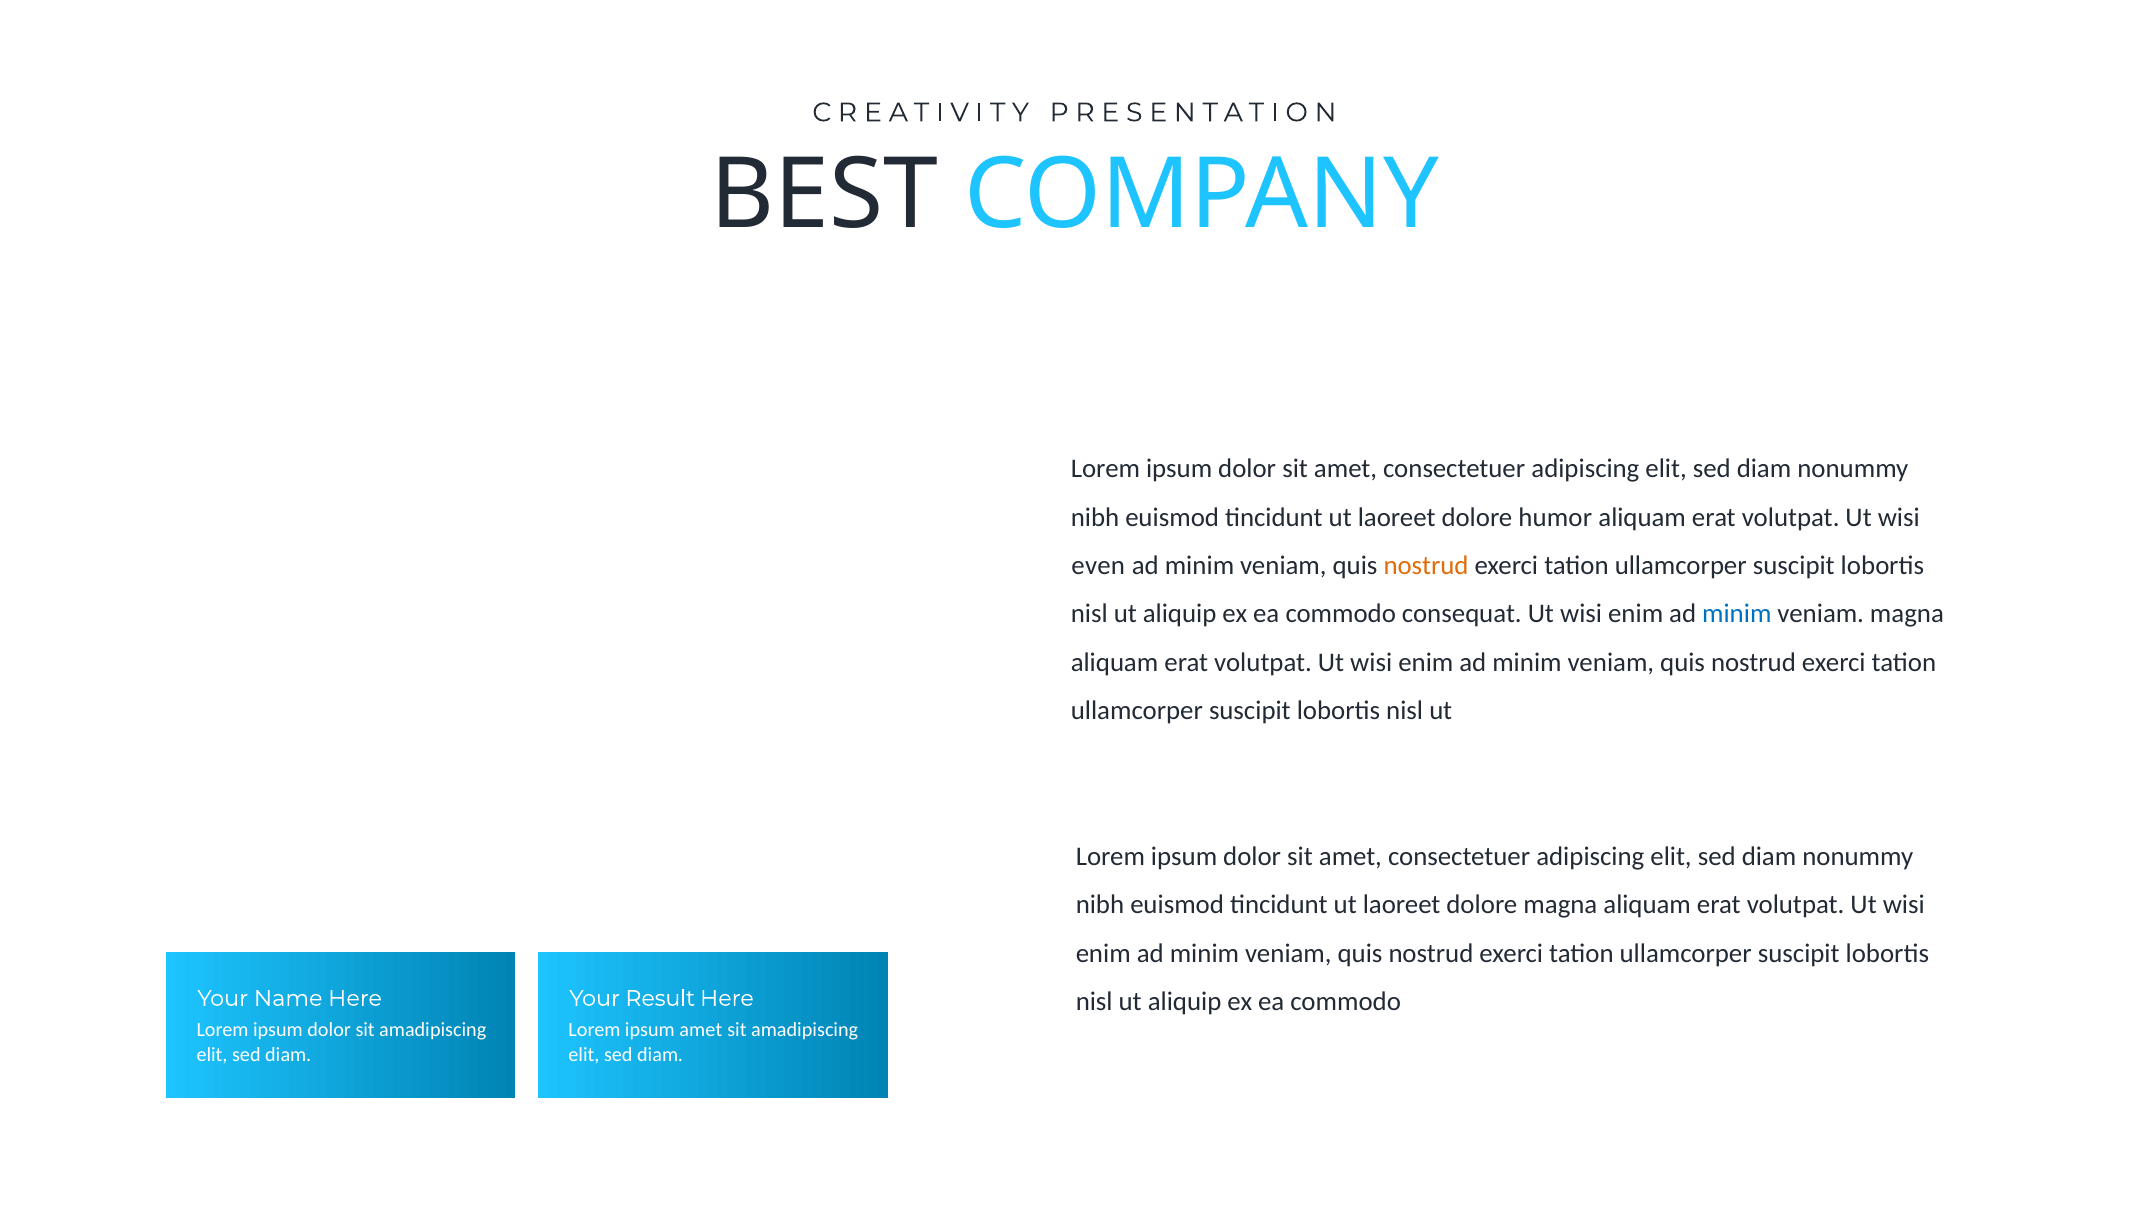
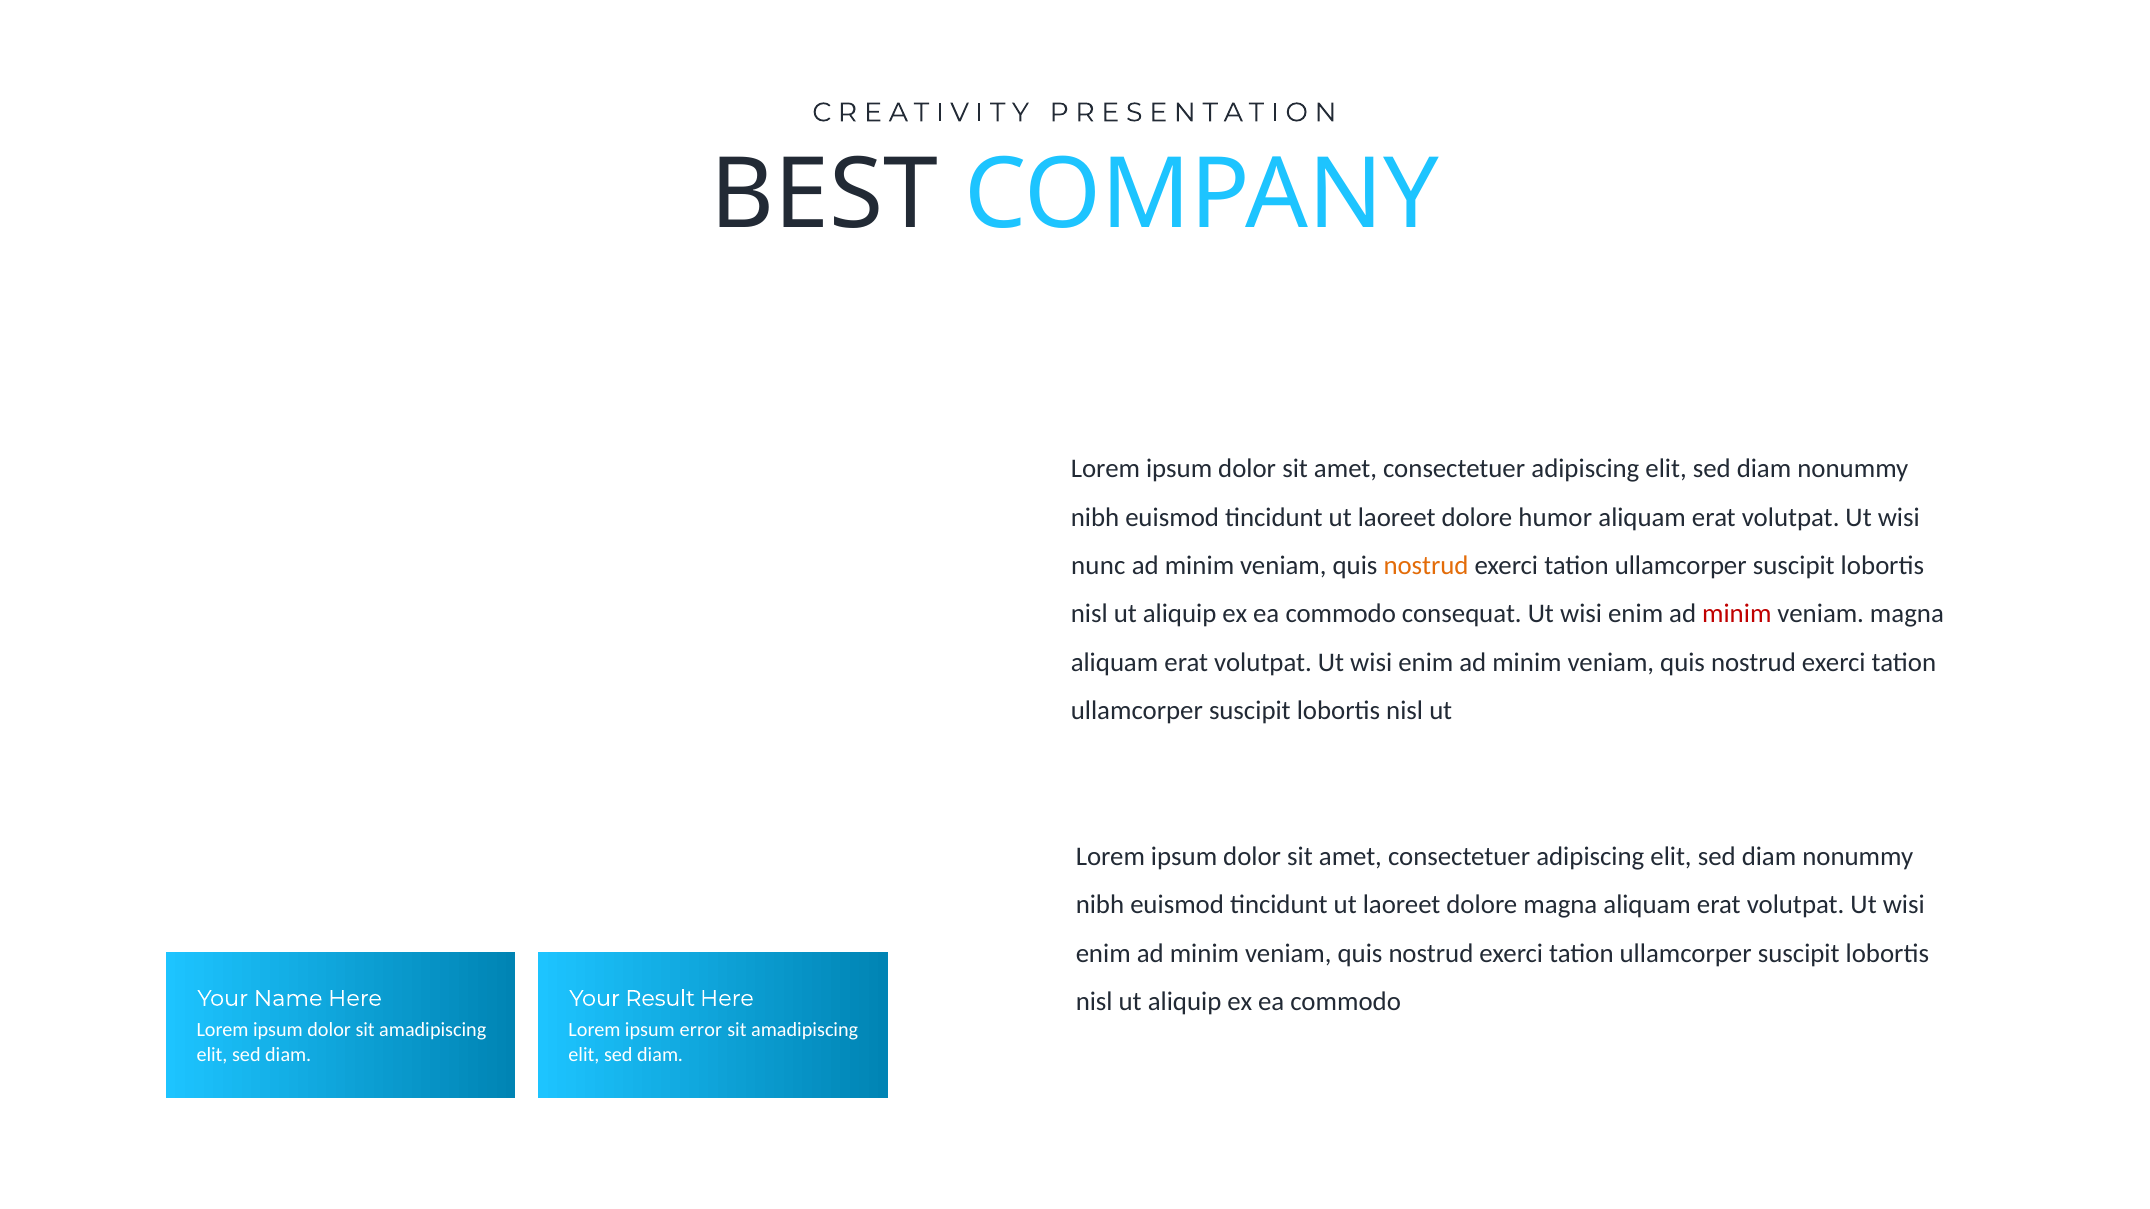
even: even -> nunc (1098, 566)
minim colour: blue -> red (1737, 614)
ipsum amet: amet -> error (701, 1031)
